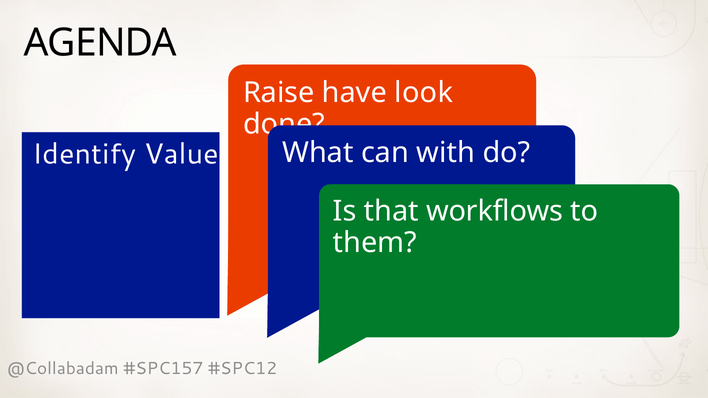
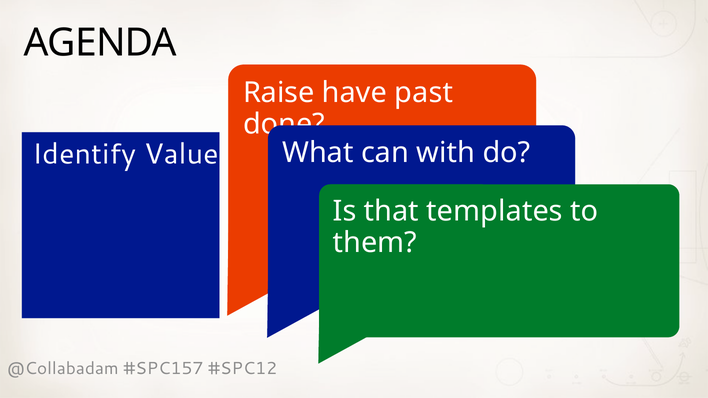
look: look -> past (424, 93)
workflows: workflows -> templates (495, 211)
